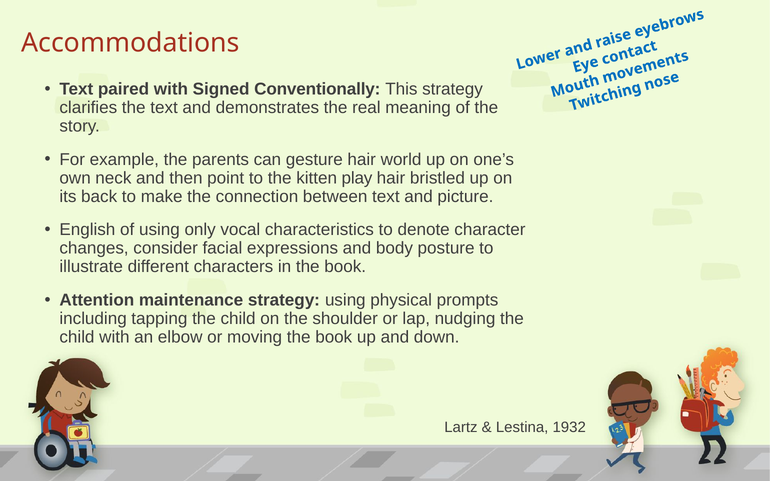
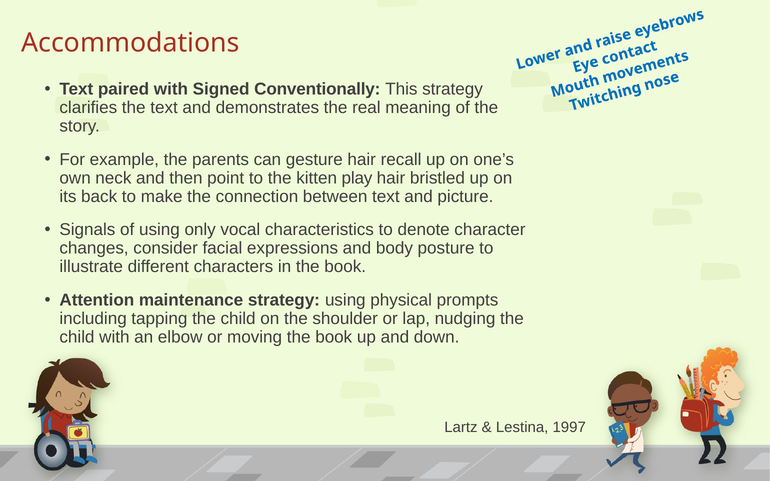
world: world -> recall (401, 160)
English: English -> Signals (87, 230)
1932: 1932 -> 1997 (569, 428)
